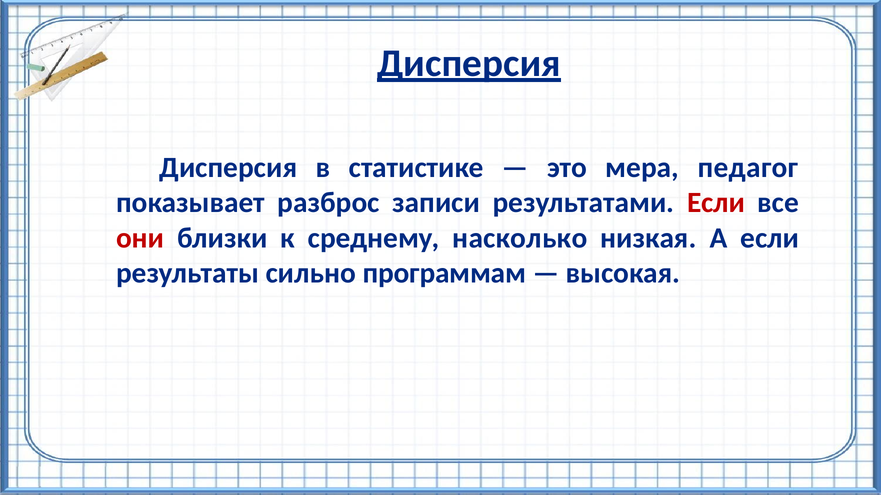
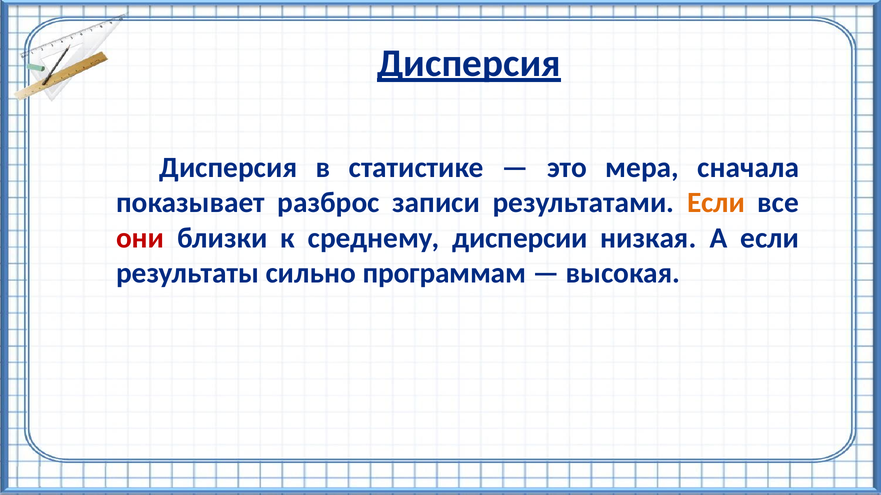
педагог: педагог -> сначала (748, 168)
Если colour: red -> orange (716, 203)
насколько: насколько -> дисперсии (520, 238)
